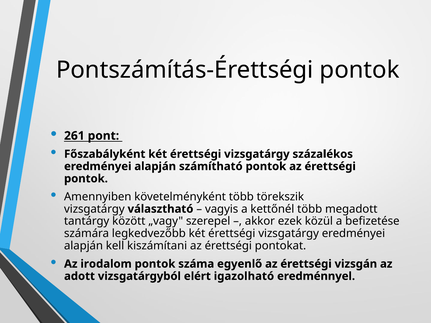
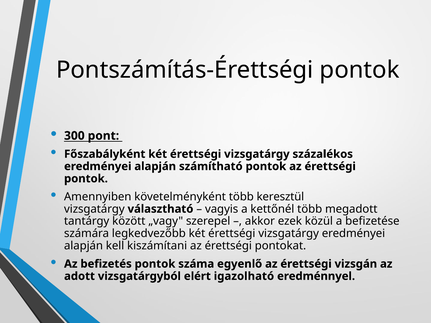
261: 261 -> 300 (74, 136)
törekszik: törekszik -> keresztül (280, 197)
irodalom: irodalom -> befizetés (106, 264)
